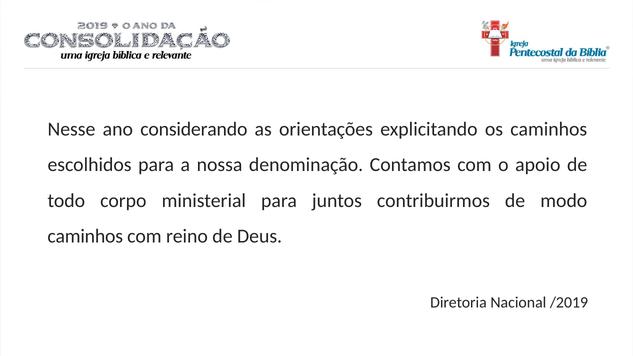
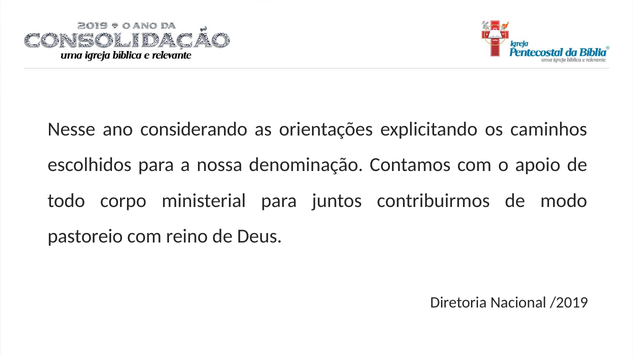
caminhos: caminhos -> pastoreio (85, 236)
